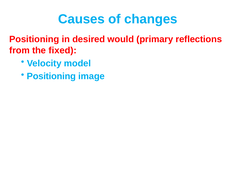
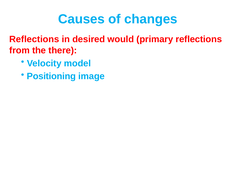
Positioning: Positioning -> Reflections (34, 39)
fixed: fixed -> there (63, 50)
